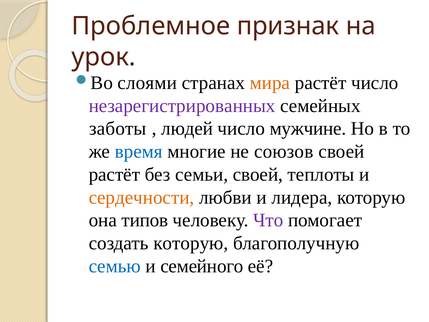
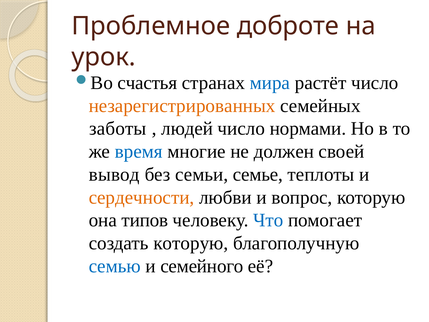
признак: признак -> доброте (288, 26)
слоями: слоями -> счастья (147, 83)
мира colour: orange -> blue (270, 83)
незарегистрированных colour: purple -> orange (182, 106)
мужчине: мужчине -> нормами (308, 129)
союзов: союзов -> должен (284, 151)
растёт: растёт -> вывод (114, 174)
семьи своей: своей -> семье (258, 174)
лидера: лидера -> вопрос (302, 197)
Что colour: purple -> blue (268, 220)
